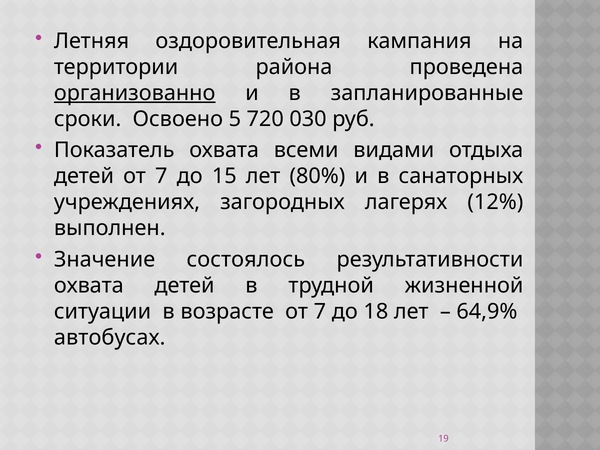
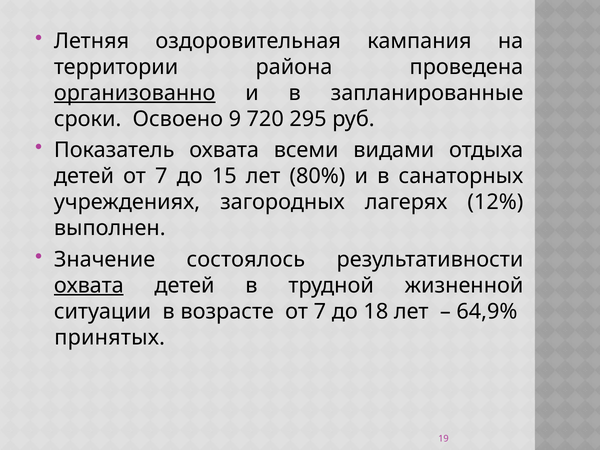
5: 5 -> 9 (235, 119)
030: 030 -> 295 (308, 119)
охвата underline: none -> present (89, 285)
автобусах: автобусах -> принятых (110, 338)
